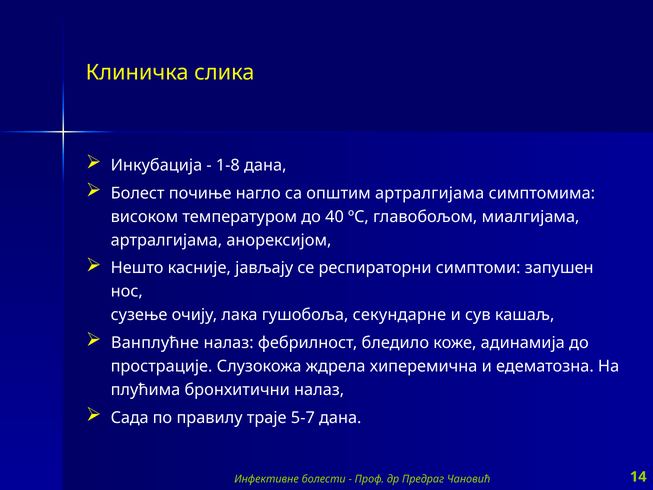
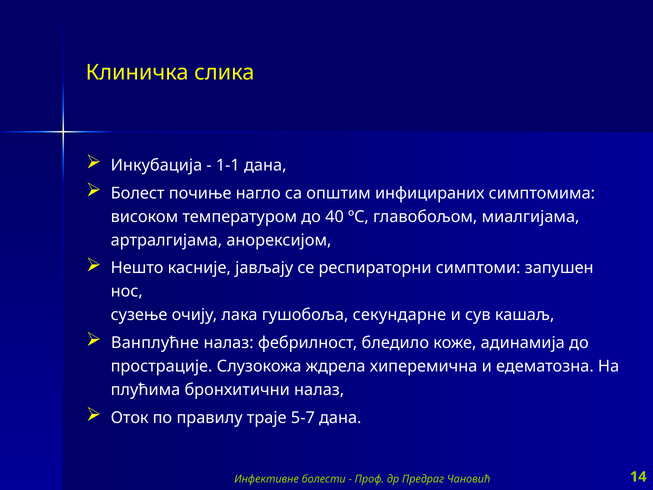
1-8: 1-8 -> 1-1 (228, 165)
општим артралгијама: артралгијама -> инфицираних (430, 193)
Сада: Сада -> Оток (130, 418)
